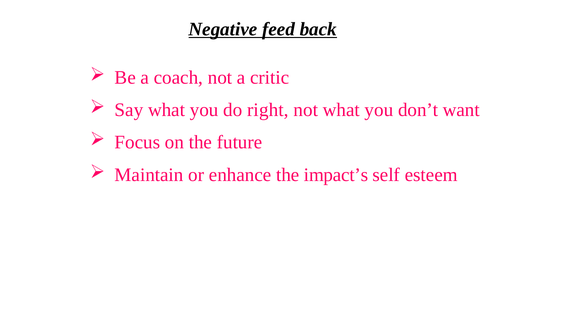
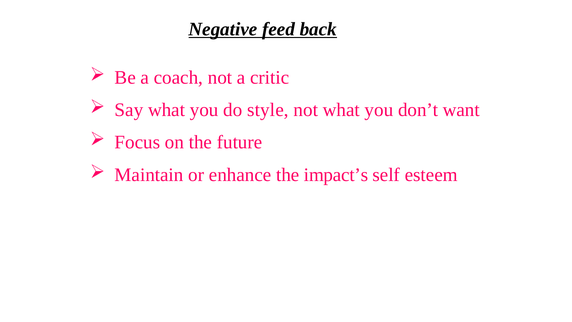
right: right -> style (268, 110)
